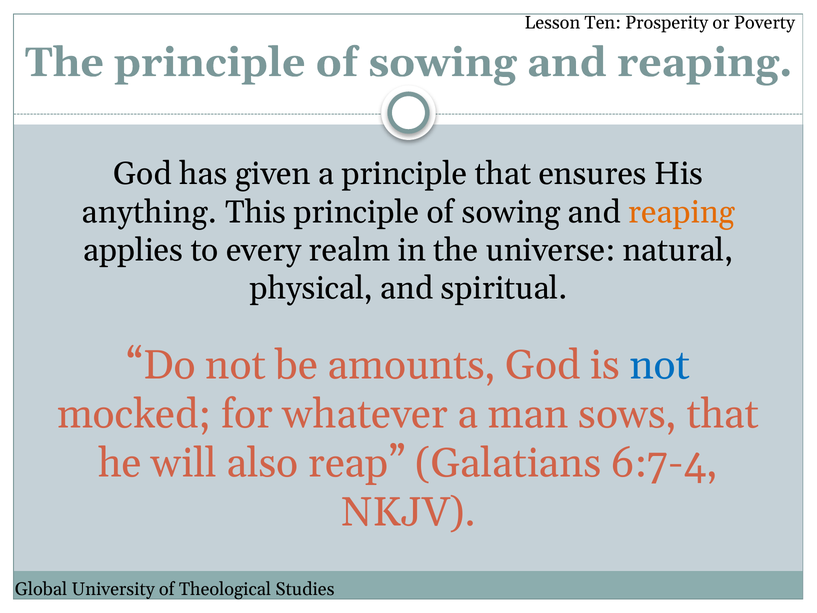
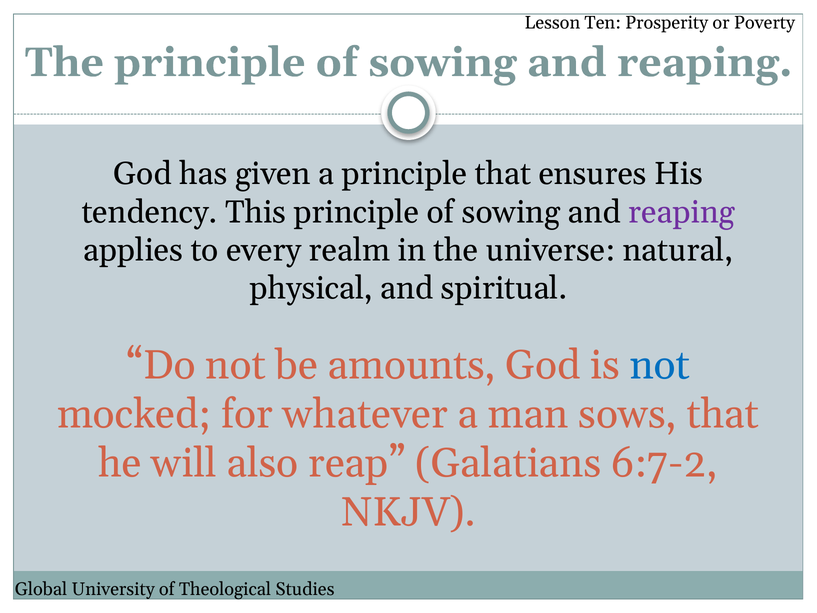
anything: anything -> tendency (150, 212)
reaping colour: orange -> purple (682, 212)
6:7-4: 6:7-4 -> 6:7-2 (664, 463)
